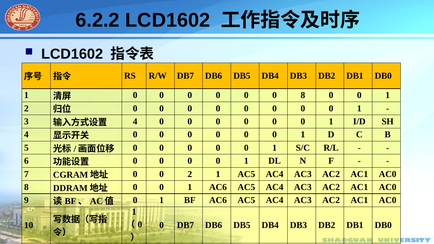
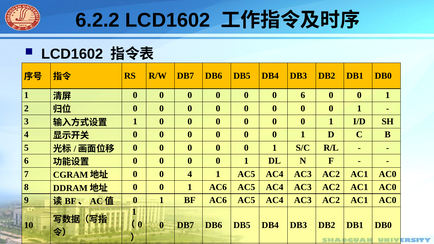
0 8: 8 -> 6 (303, 95)
4: 4 -> 1 (135, 122)
0 2: 2 -> 4 (190, 174)
